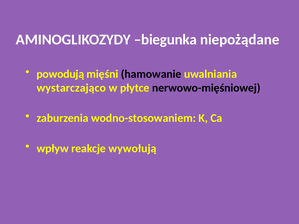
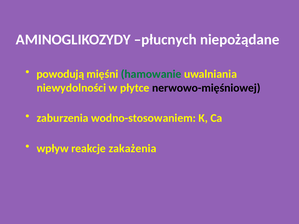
biegunka: biegunka -> płucnych (165, 40)
hamowanie colour: black -> green (151, 74)
wystarczająco: wystarczająco -> niewydolności (71, 88)
wywołują: wywołują -> zakażenia (133, 149)
